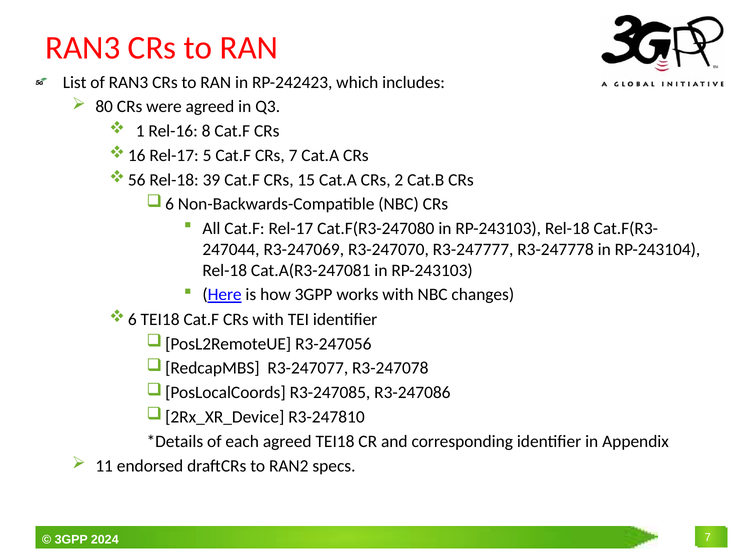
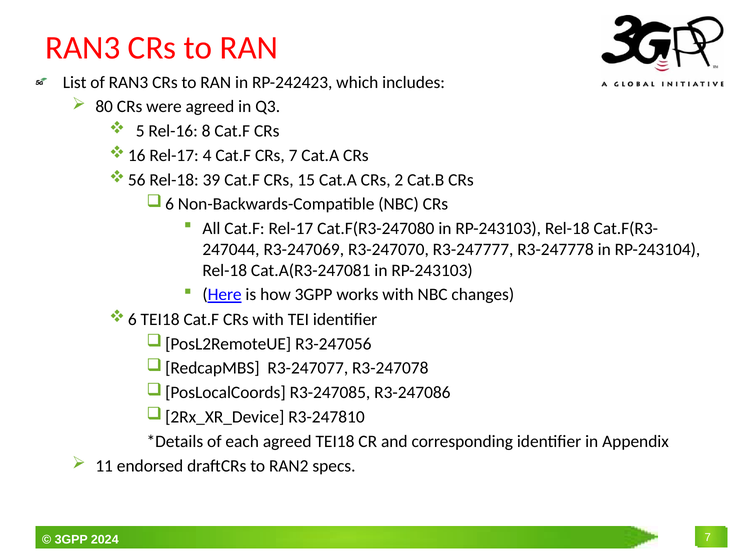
1: 1 -> 5 (140, 131)
5: 5 -> 4 (207, 155)
